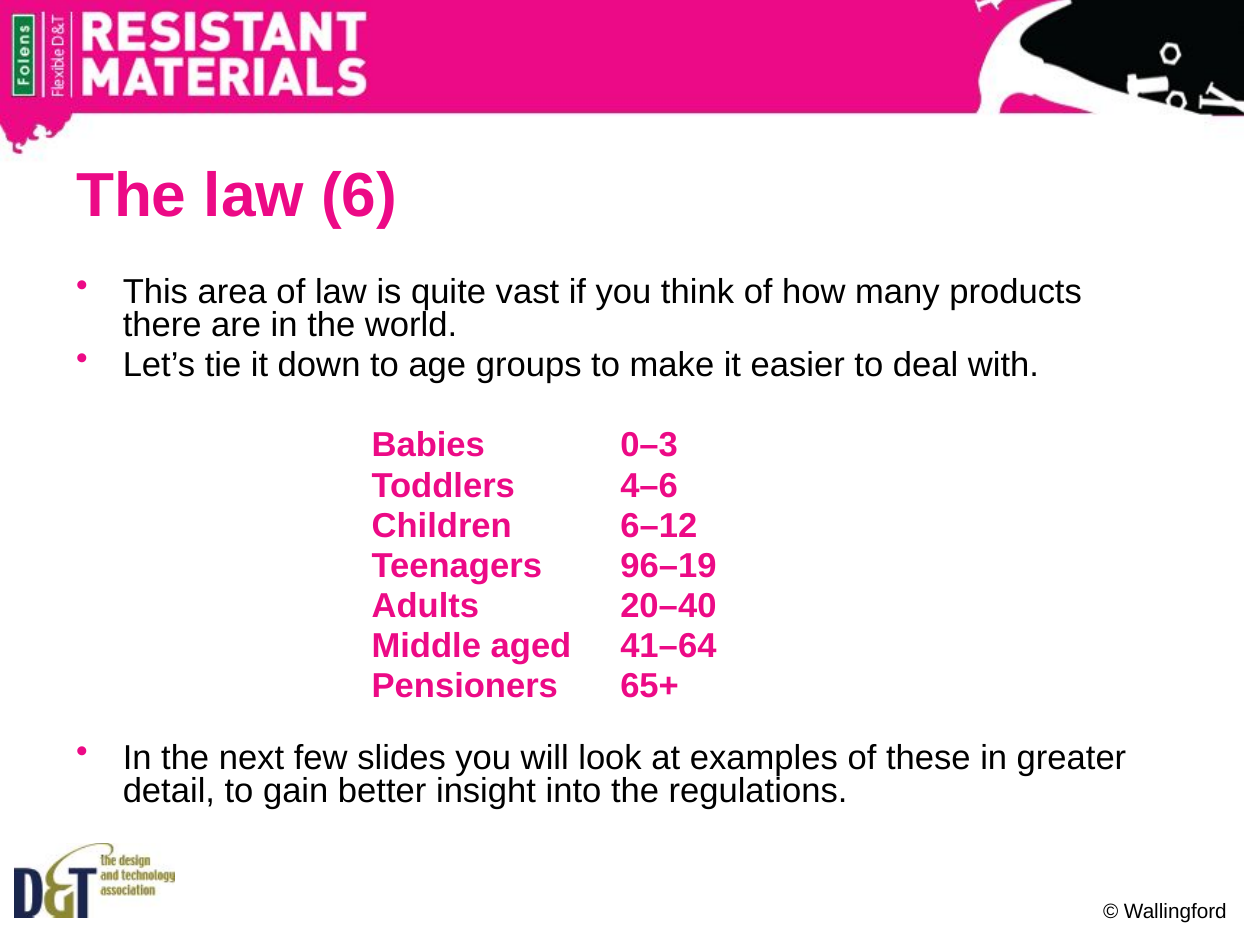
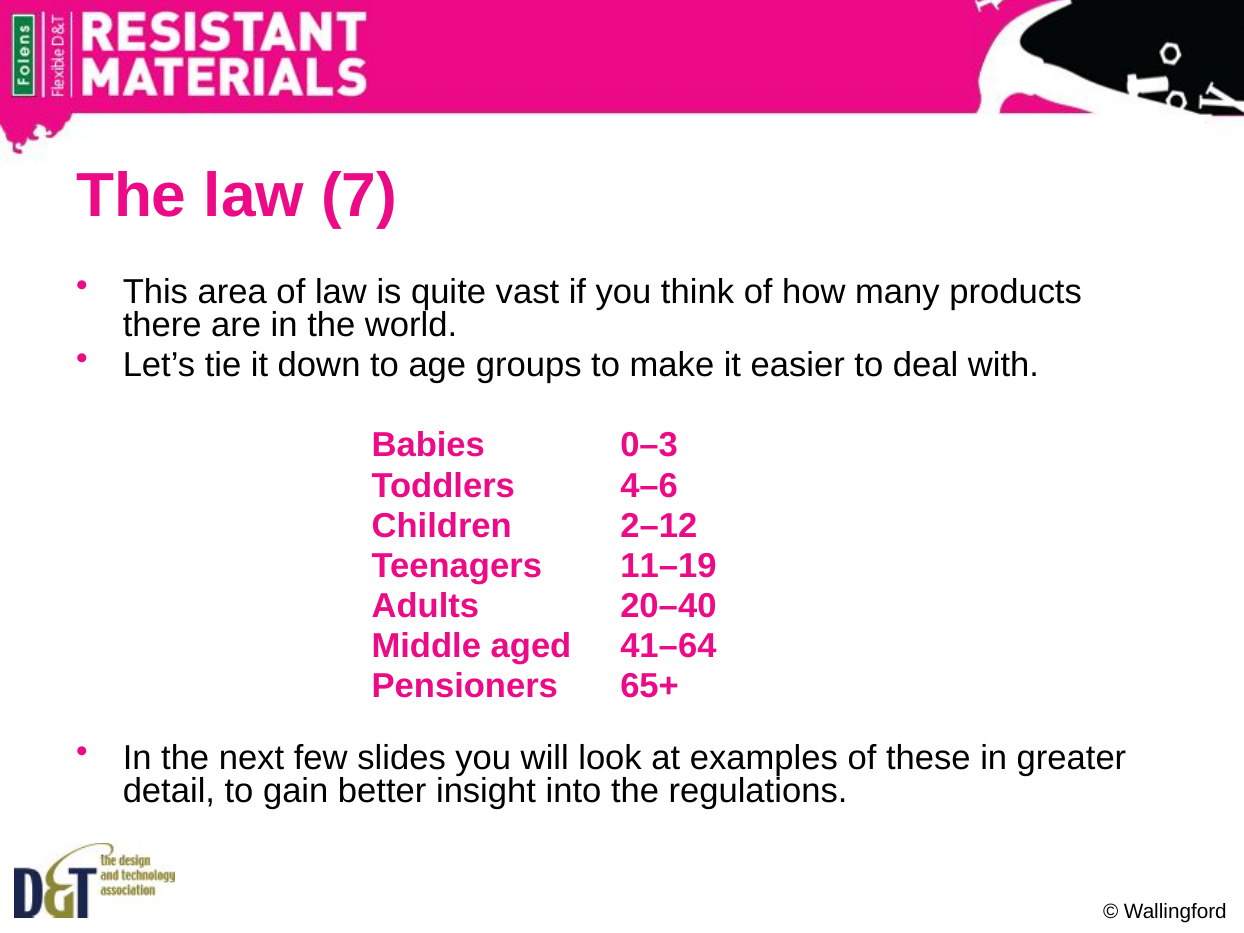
6: 6 -> 7 (359, 196)
6–12: 6–12 -> 2–12 (659, 526)
96–19: 96–19 -> 11–19 (668, 566)
